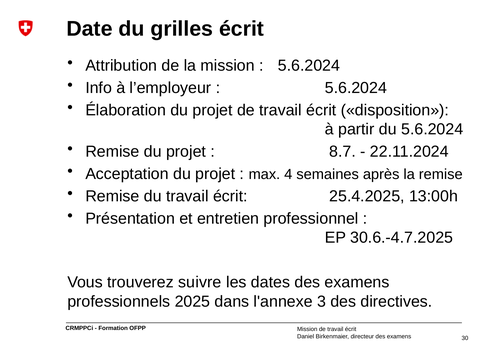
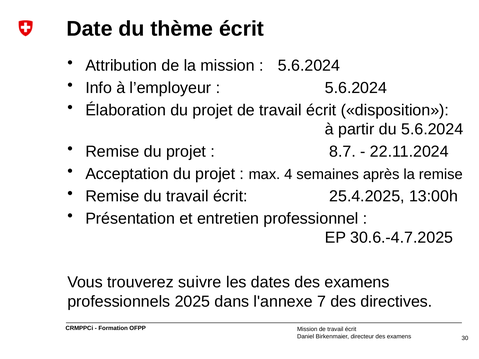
grilles: grilles -> thème (182, 29)
3: 3 -> 7 (322, 302)
